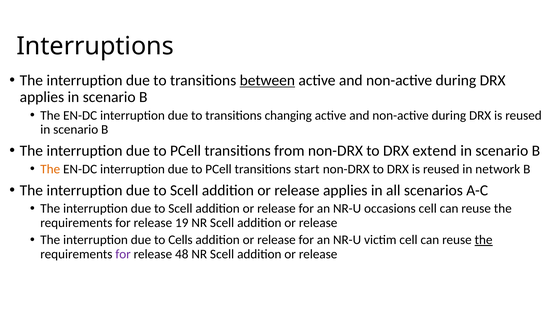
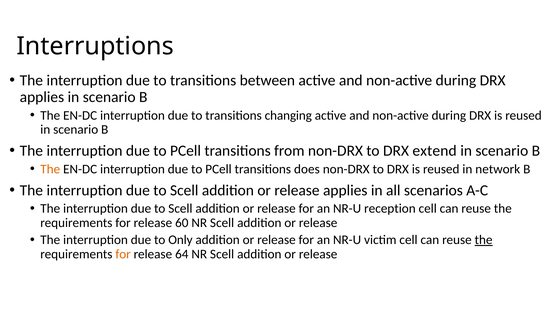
between underline: present -> none (267, 80)
start: start -> does (307, 169)
occasions: occasions -> reception (390, 208)
19: 19 -> 60 (182, 223)
Cells: Cells -> Only (180, 240)
for colour: purple -> orange (123, 254)
48: 48 -> 64 (182, 254)
